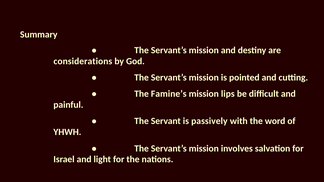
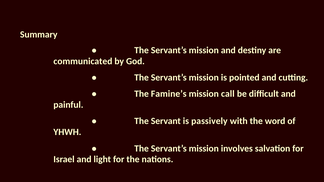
considerations: considerations -> communicated (83, 61)
lips: lips -> call (228, 94)
